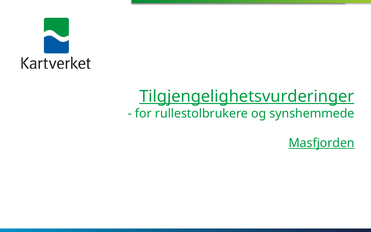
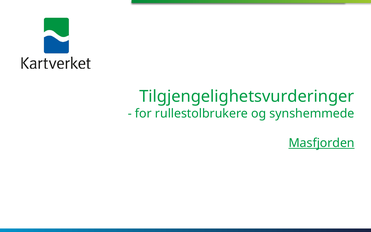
Tilgjengelighetsvurderinger underline: present -> none (247, 96)
